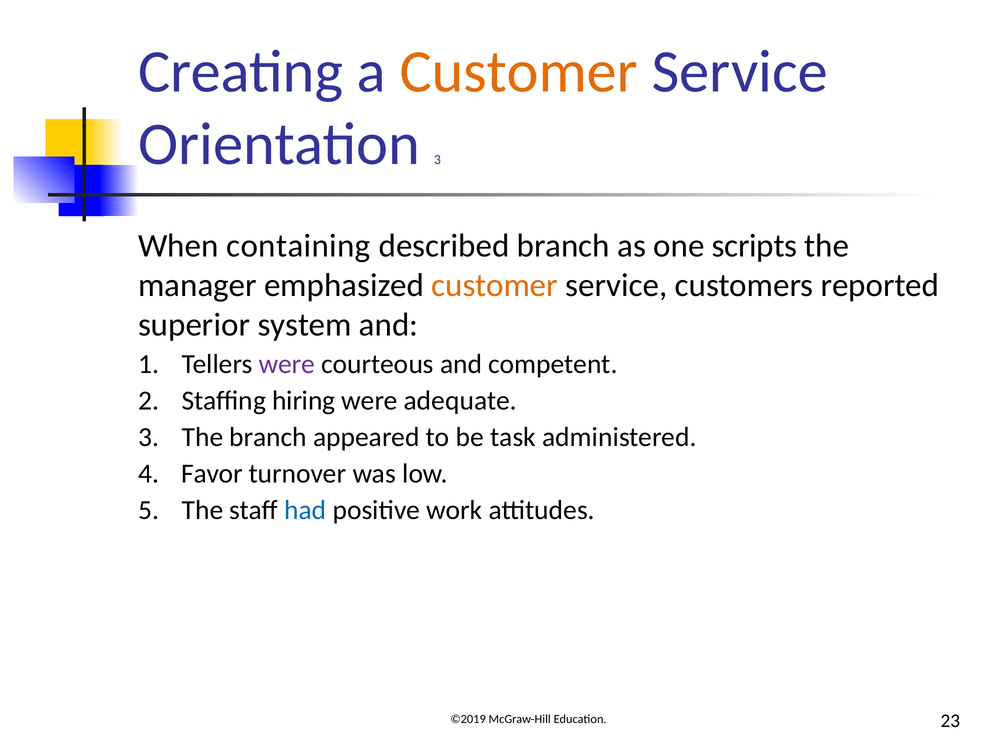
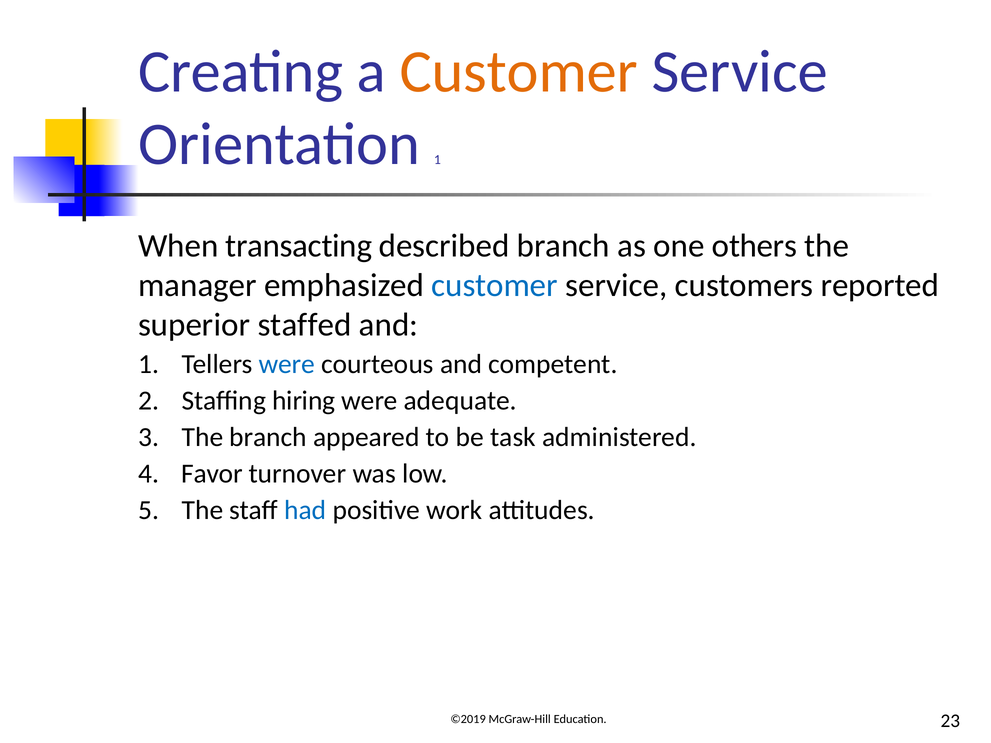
Orientation 3: 3 -> 1 (437, 160)
containing: containing -> transacting (299, 246)
scripts: scripts -> others (754, 246)
customer colour: orange -> blue (495, 285)
system: system -> staffed (305, 325)
were colour: purple -> blue (287, 364)
